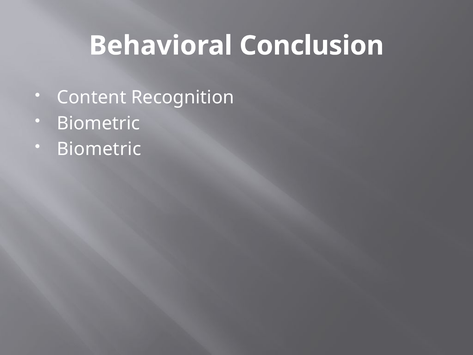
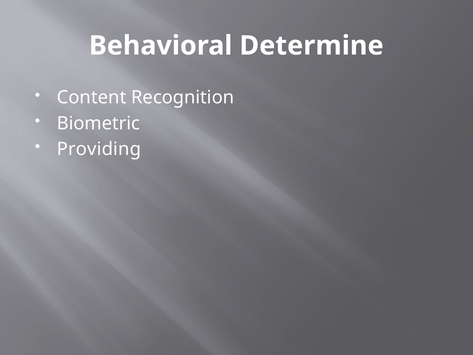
Conclusion: Conclusion -> Determine (311, 46)
Biometric: Biometric -> Providing (99, 149)
